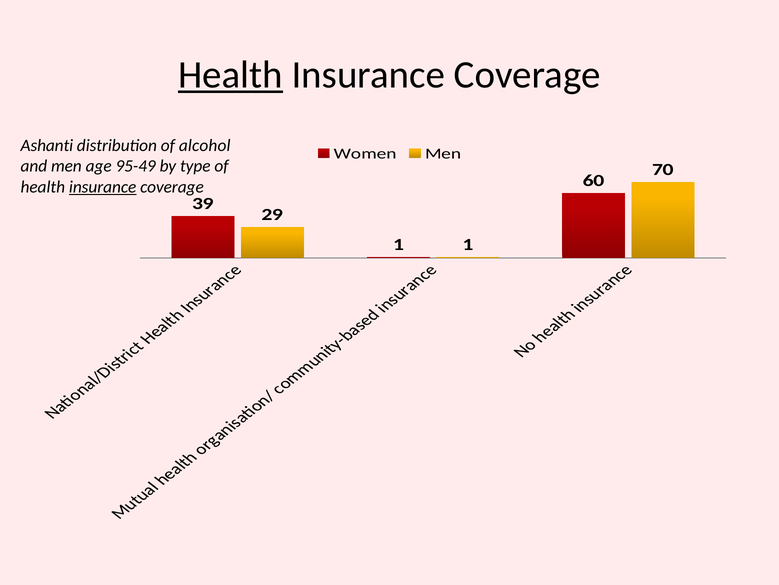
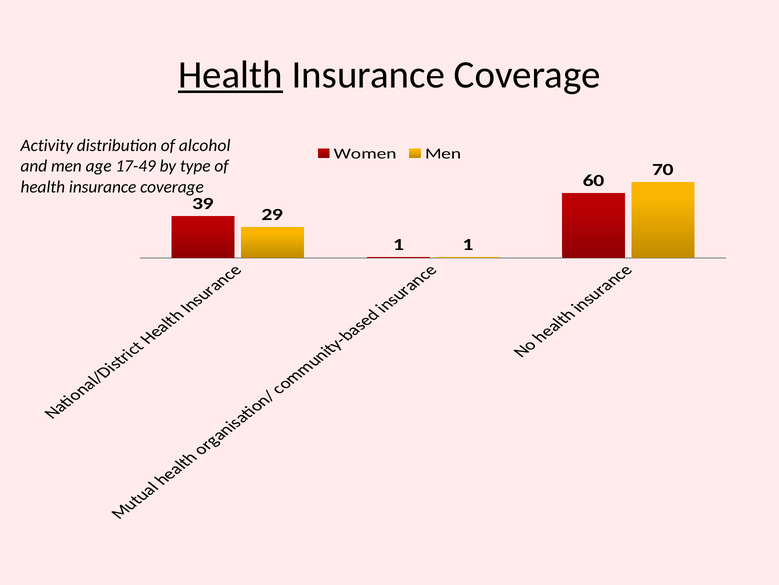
Ashanti: Ashanti -> Activity (47, 145)
95-49: 95-49 -> 17-49 (136, 166)
insurance underline: present -> none (103, 187)
